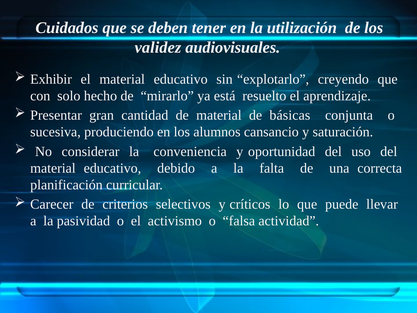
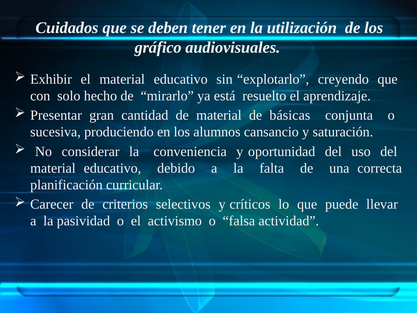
validez: validez -> gráfico (158, 47)
